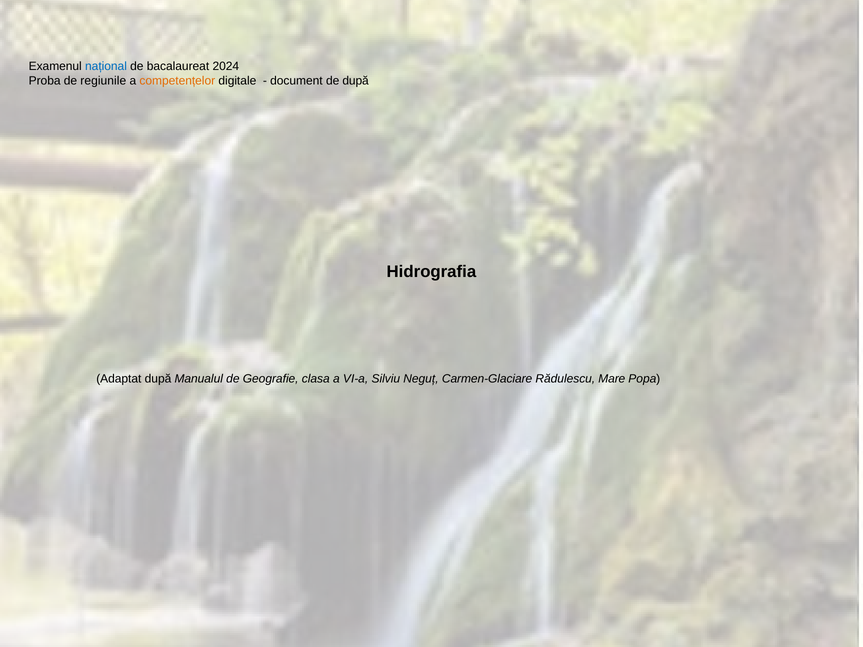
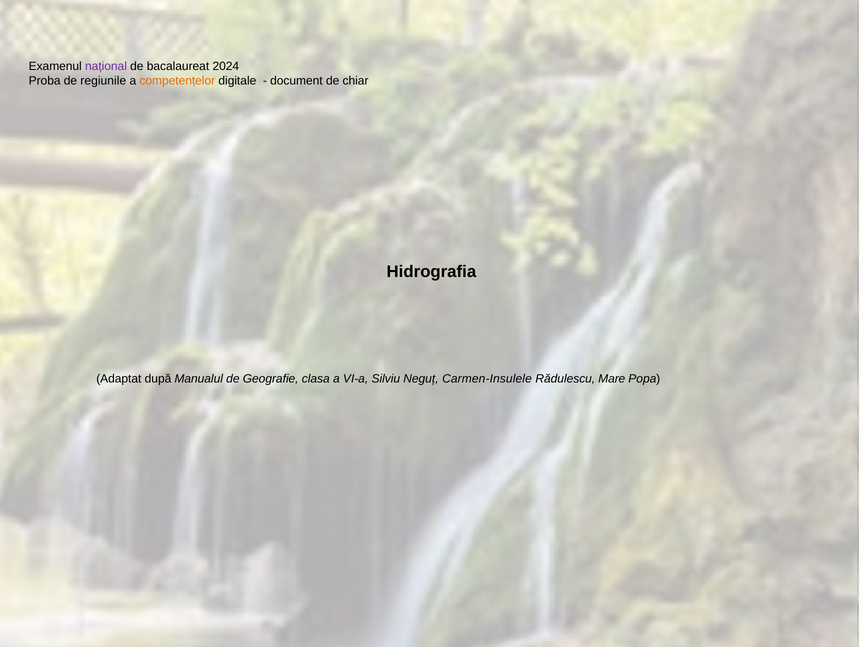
național colour: blue -> purple (106, 66)
de după: după -> chiar (356, 81)
Carmen-Glaciare: Carmen-Glaciare -> Carmen-Insulele (487, 379)
